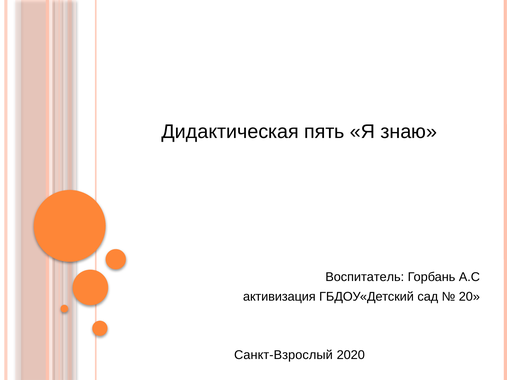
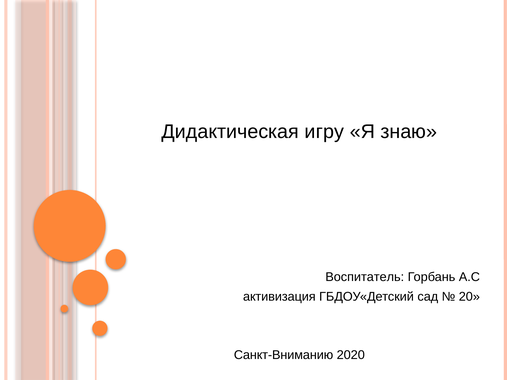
пять: пять -> игру (324, 132)
Санкт-Взрослый: Санкт-Взрослый -> Санкт-Вниманию (284, 355)
